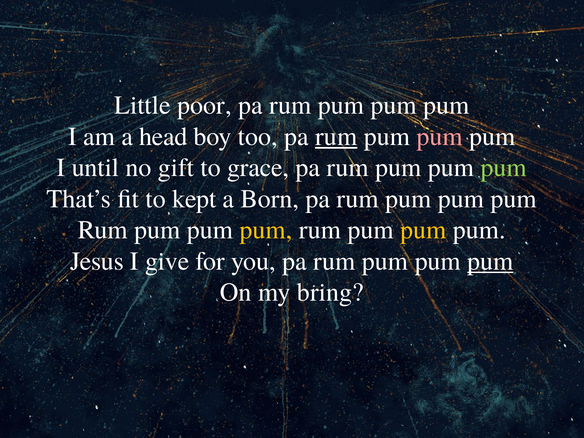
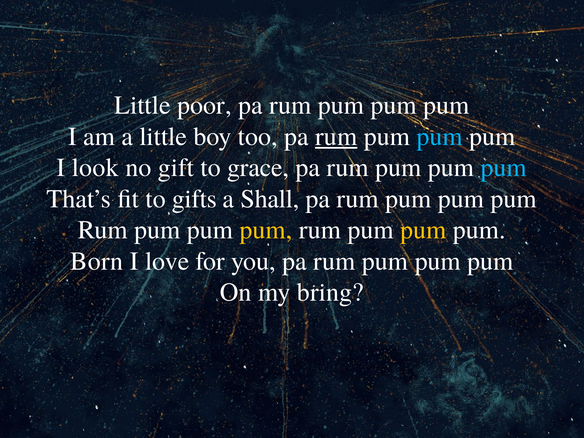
a head: head -> little (163, 137)
pum colour: pink -> light blue (440, 137)
until: until -> look (95, 168)
pum colour: light green -> light blue (504, 168)
kept: kept -> gifts (194, 199)
Born: Born -> Shall (270, 199)
Jesus: Jesus -> Born (97, 261)
give: give -> love (167, 261)
pum underline: present -> none (490, 261)
